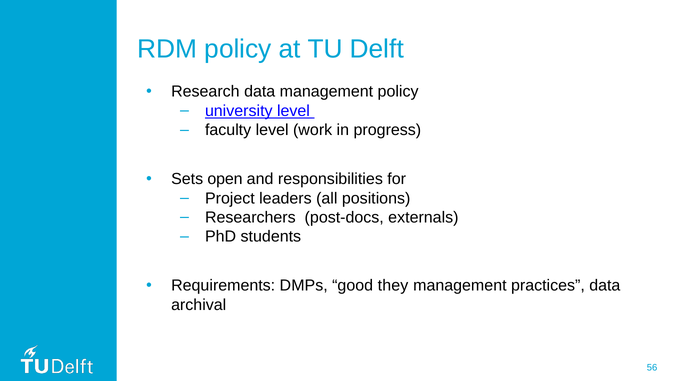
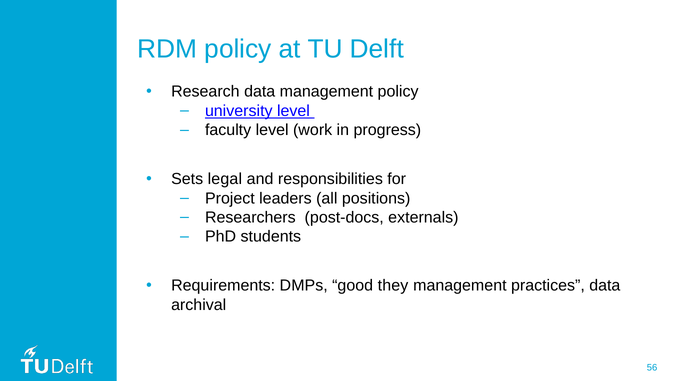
open: open -> legal (225, 179)
